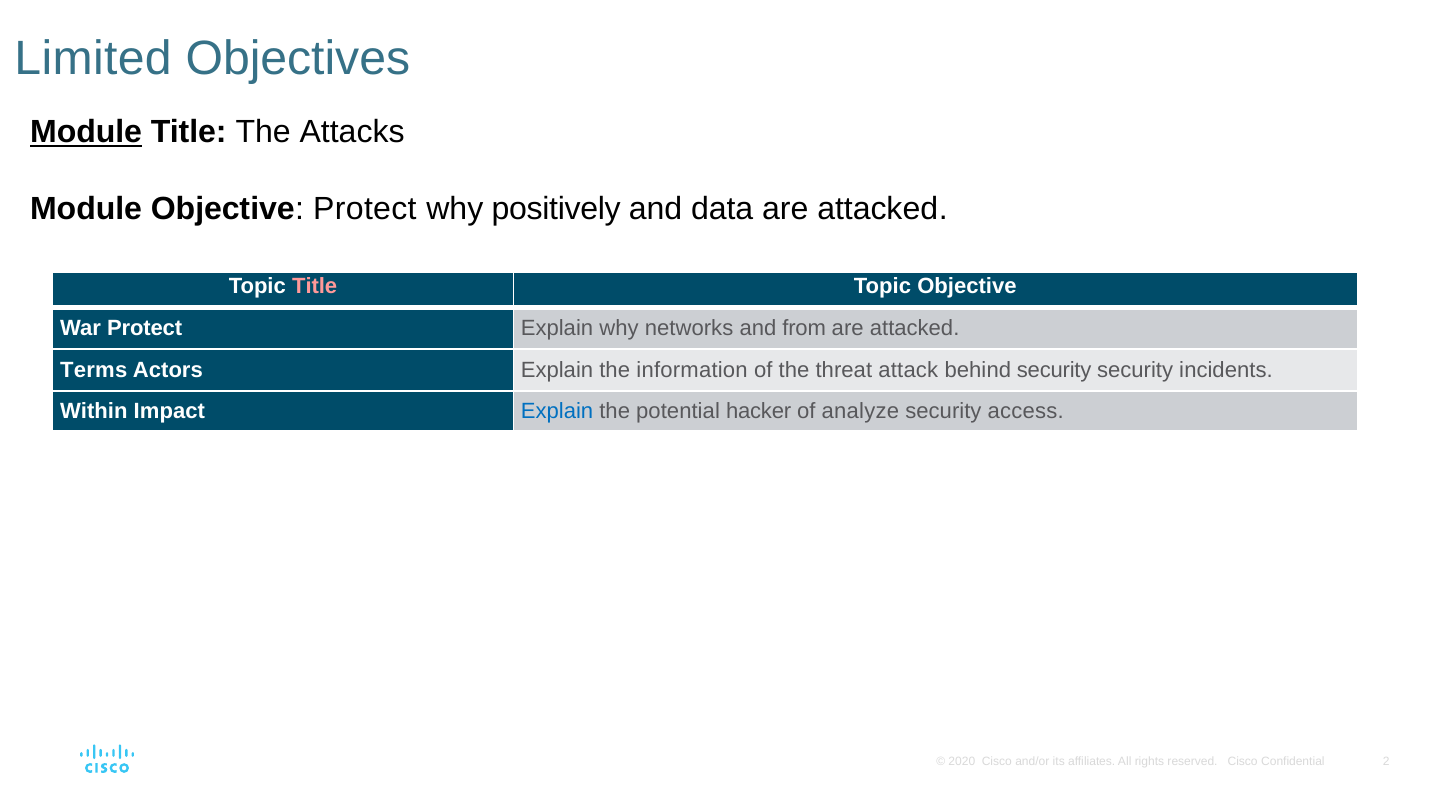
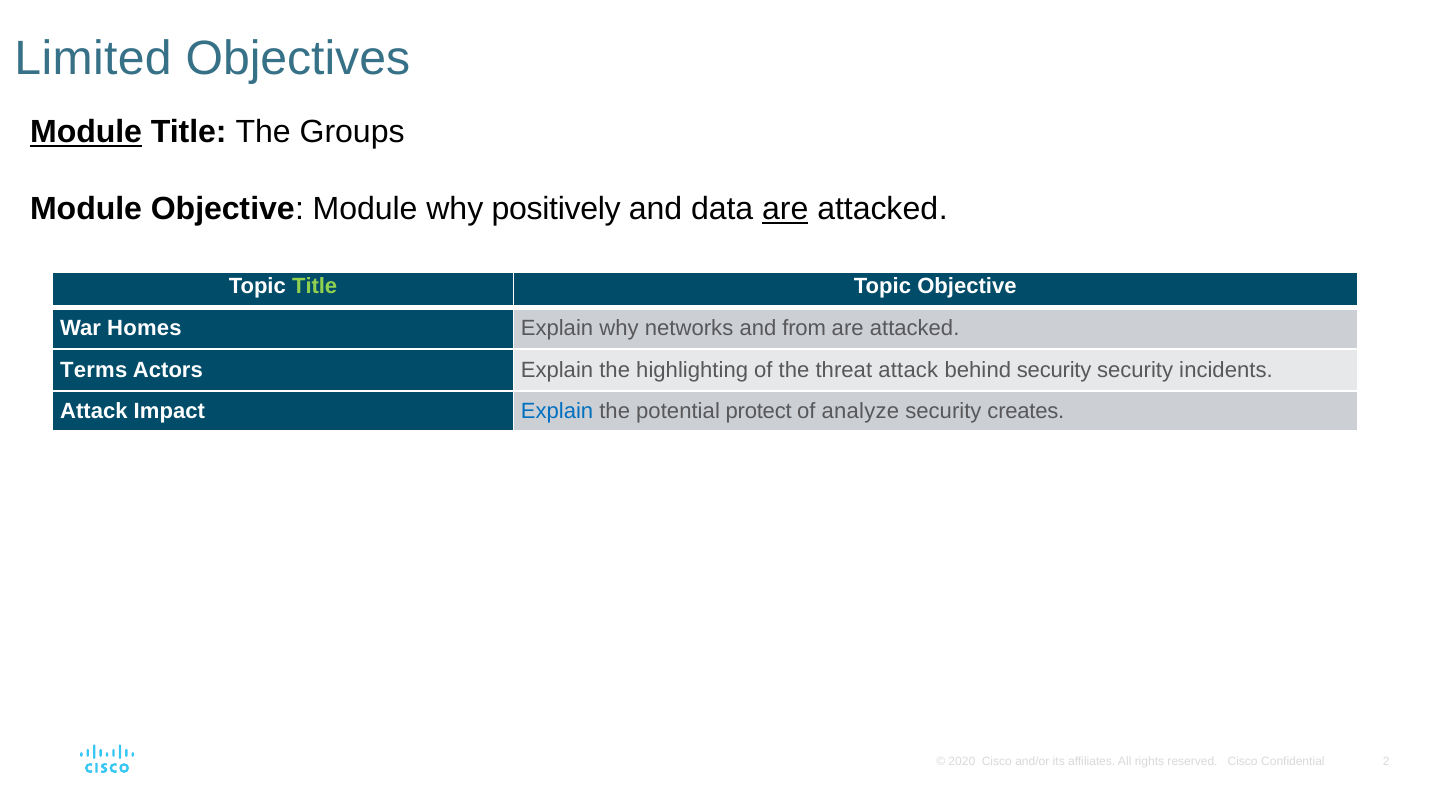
Attacks: Attacks -> Groups (352, 132)
Objective Protect: Protect -> Module (365, 209)
are underline: none -> present (785, 209)
Title colour: pink -> light green (315, 287)
War Protect: Protect -> Homes (144, 329)
information: information -> highlighting (692, 370)
Within: Within -> Attack (94, 411)
hacker: hacker -> protect (759, 411)
access: access -> creates (1026, 411)
